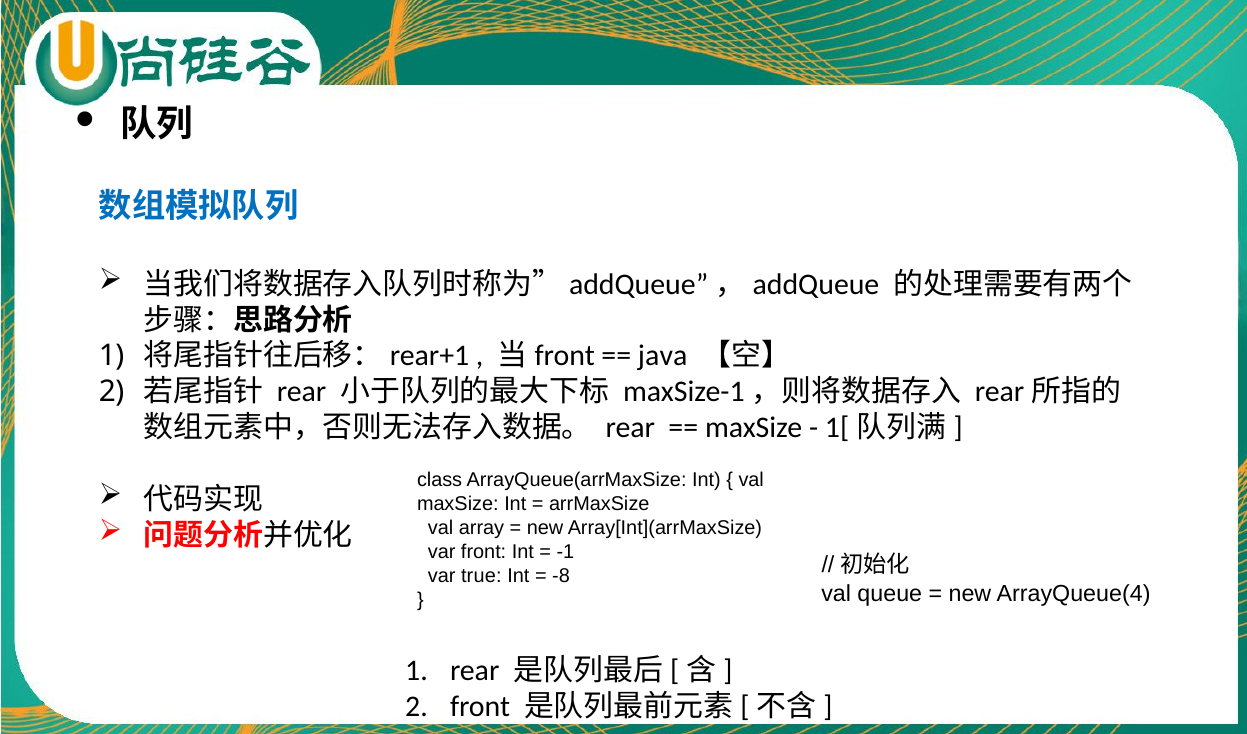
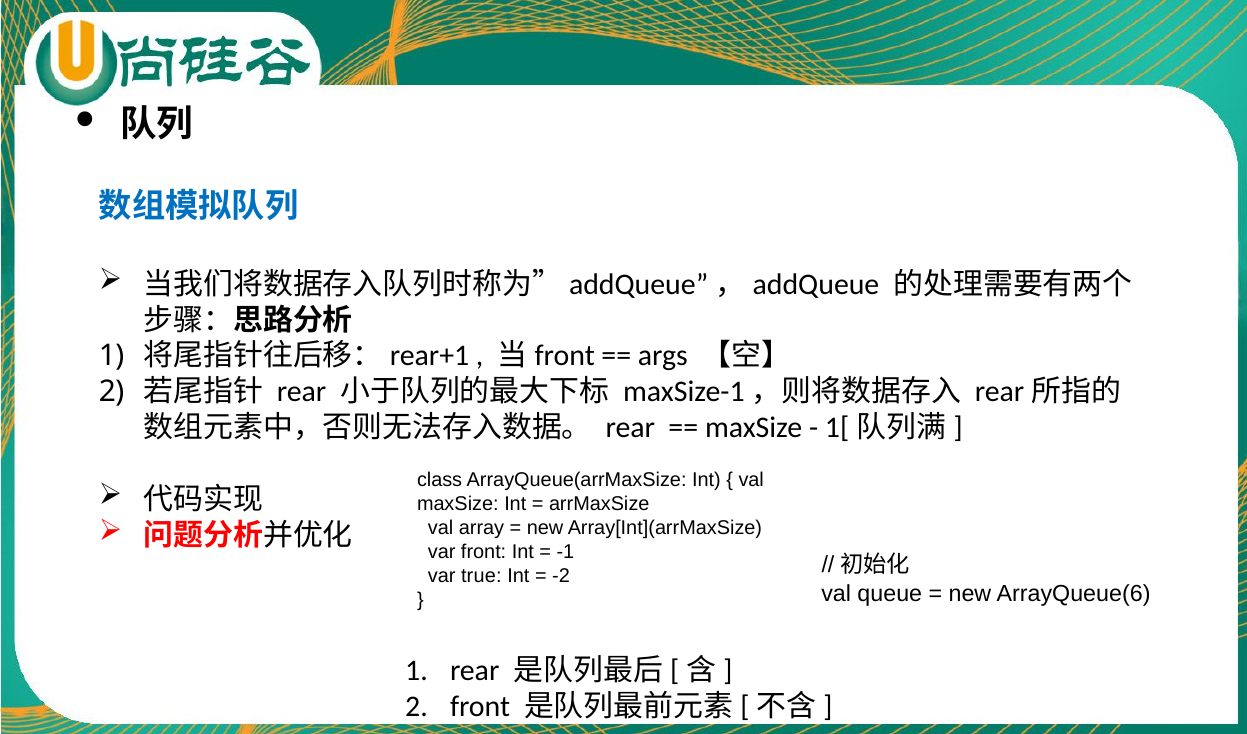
java: java -> args (663, 356)
-8: -8 -> -2 (561, 576)
ArrayQueue(4: ArrayQueue(4 -> ArrayQueue(6 (1074, 594)
